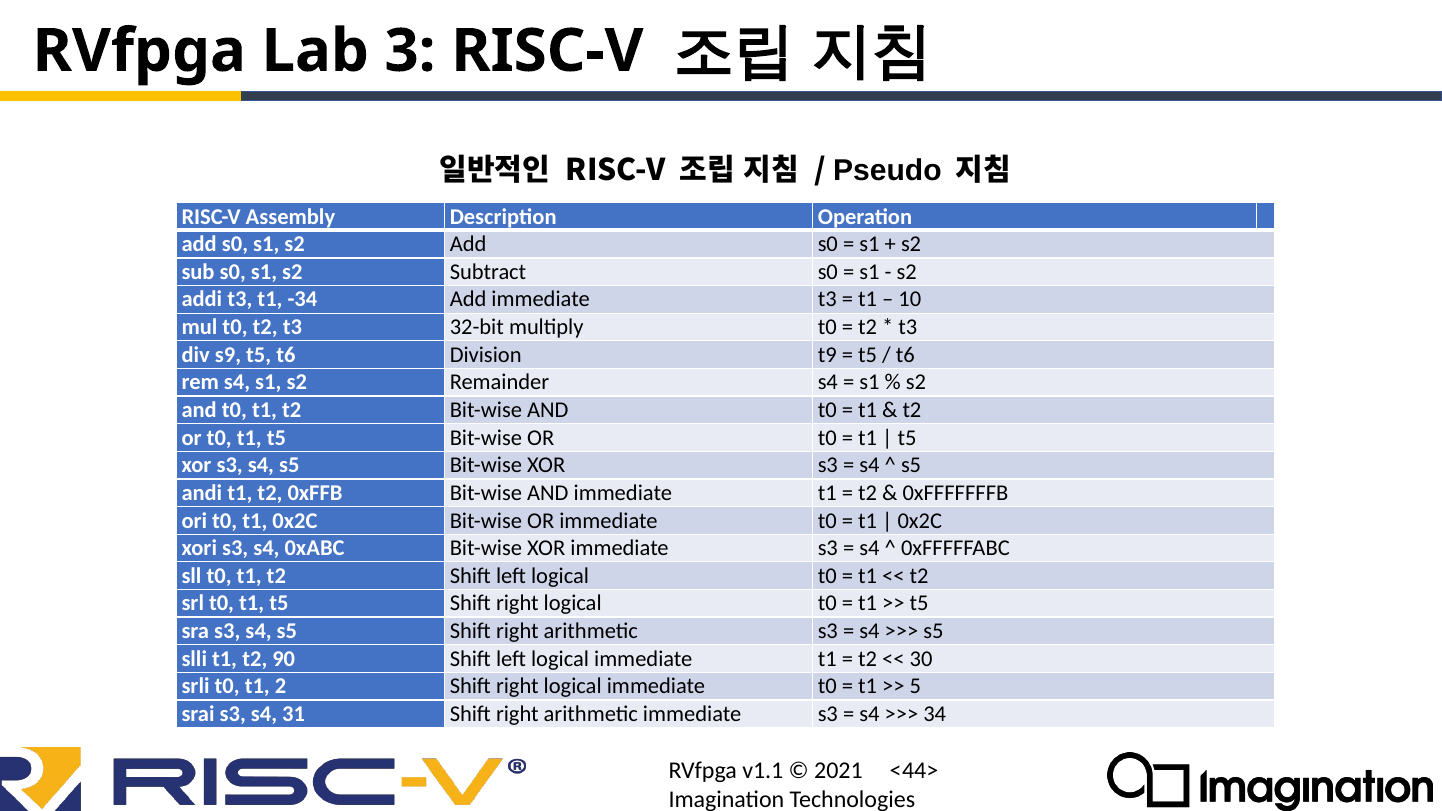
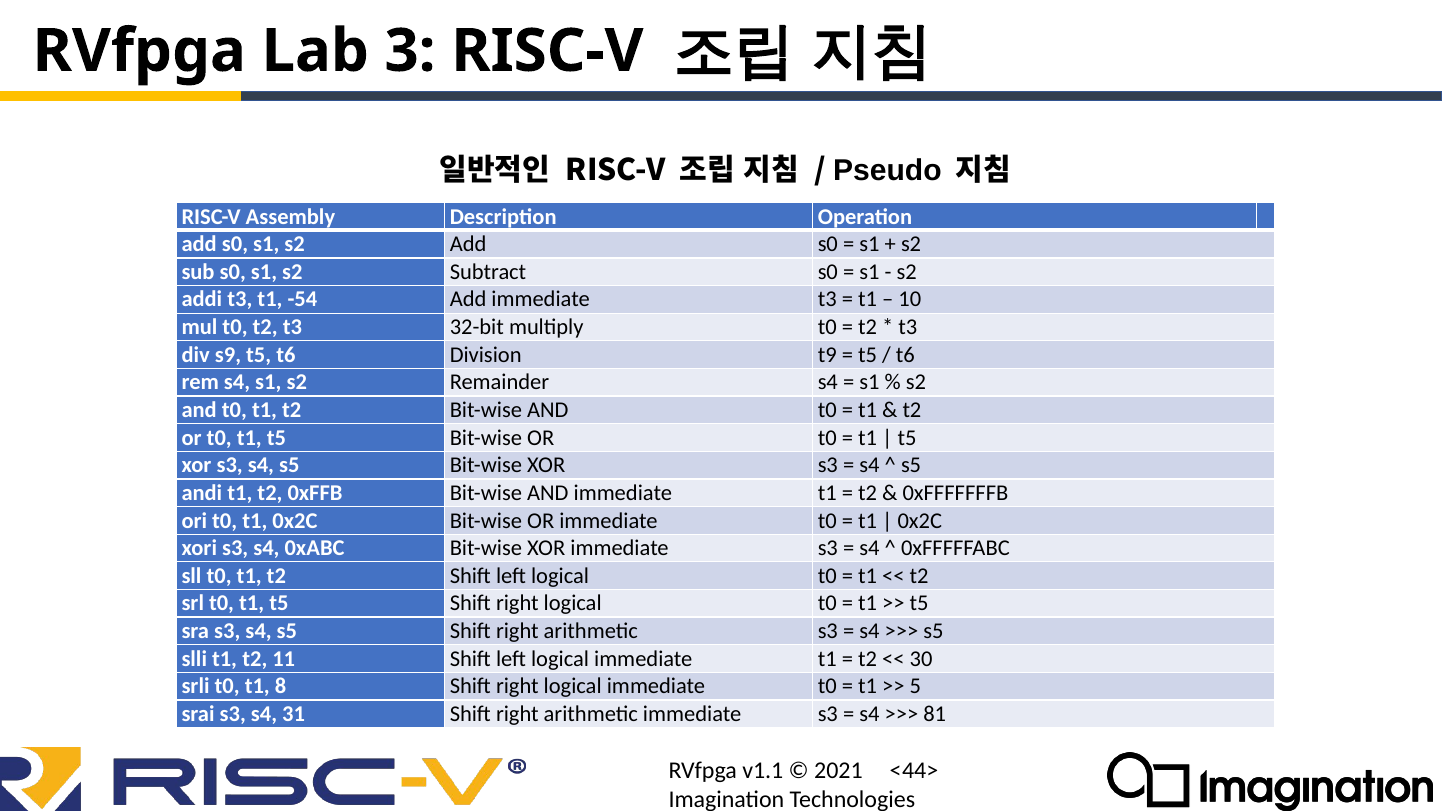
-34: -34 -> -54 (302, 300)
90: 90 -> 11 (284, 659)
2: 2 -> 8 (281, 686)
34: 34 -> 81 (935, 714)
